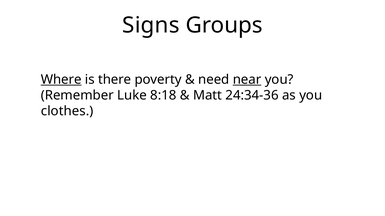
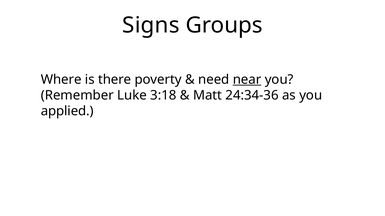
Where underline: present -> none (61, 80)
8:18: 8:18 -> 3:18 (163, 95)
clothes: clothes -> applied (67, 111)
